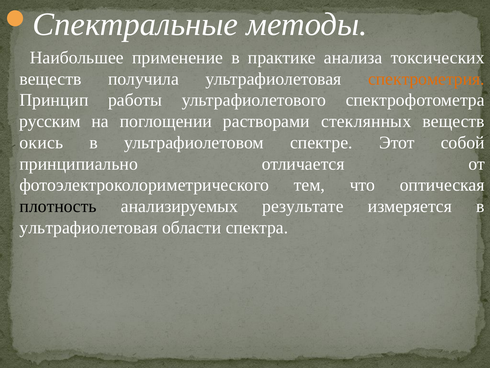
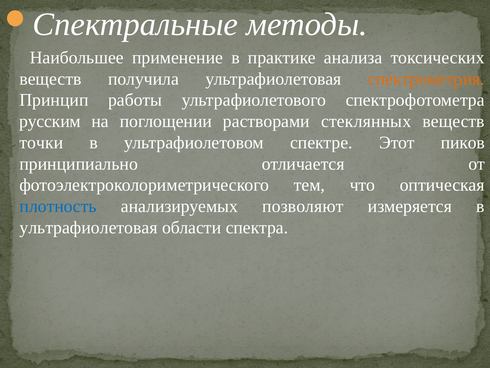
окись: окись -> точки (41, 142)
собой: собой -> пиков (463, 142)
плотность colour: black -> blue (58, 206)
результате: результате -> позволяют (303, 206)
